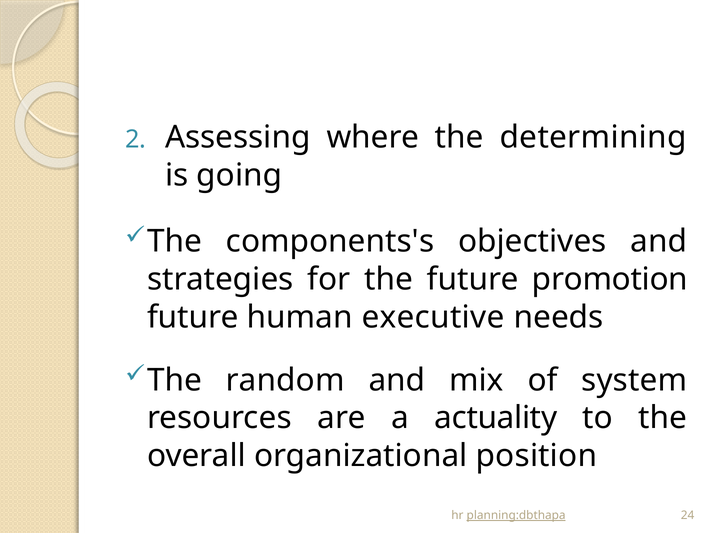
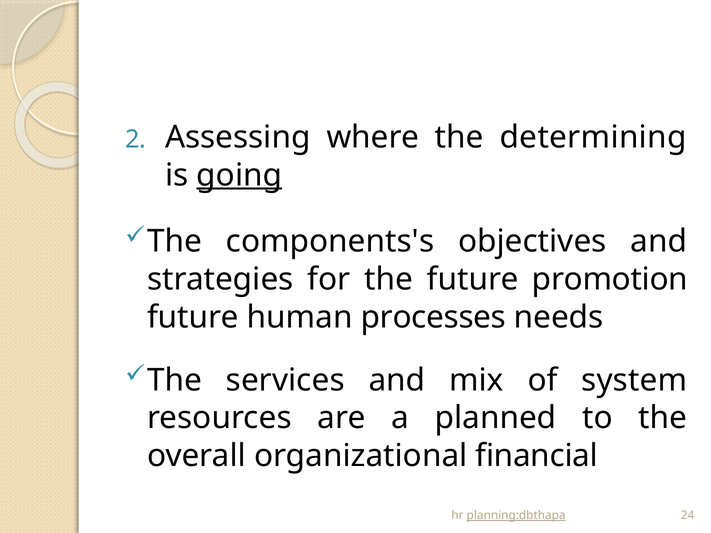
going underline: none -> present (239, 175)
executive: executive -> processes (433, 317)
random: random -> services (285, 380)
actuality: actuality -> planned (496, 418)
position: position -> financial (537, 456)
